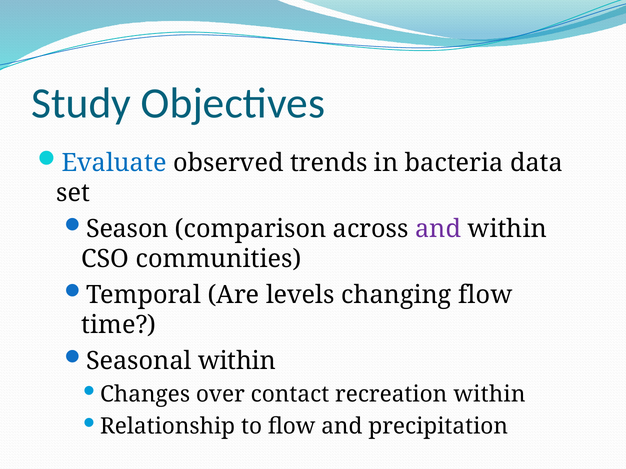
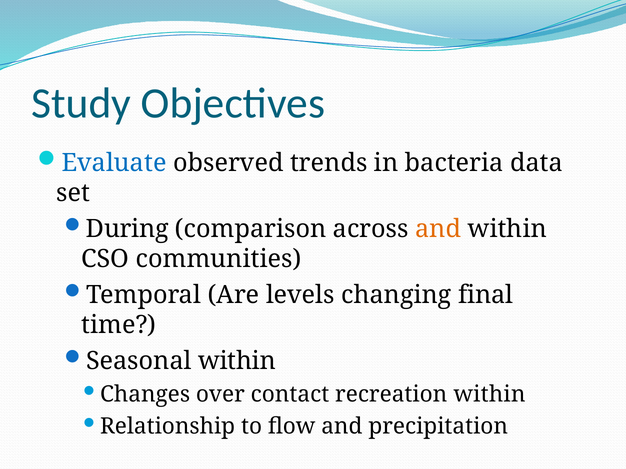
Season: Season -> During (127, 229)
and colour: purple -> orange (438, 229)
changing flow: flow -> final (485, 295)
